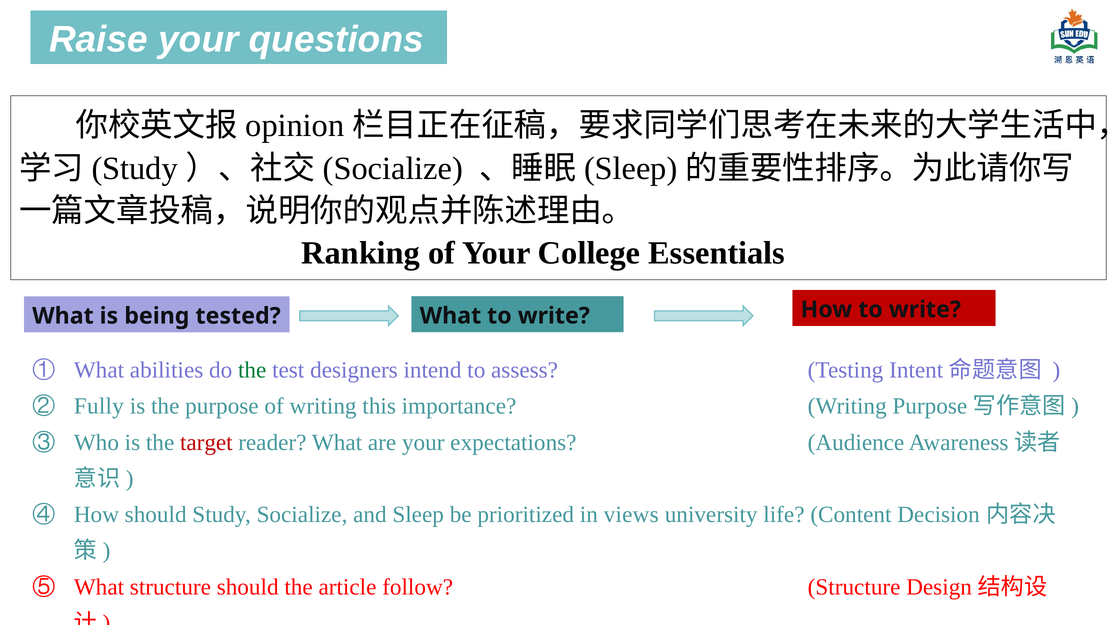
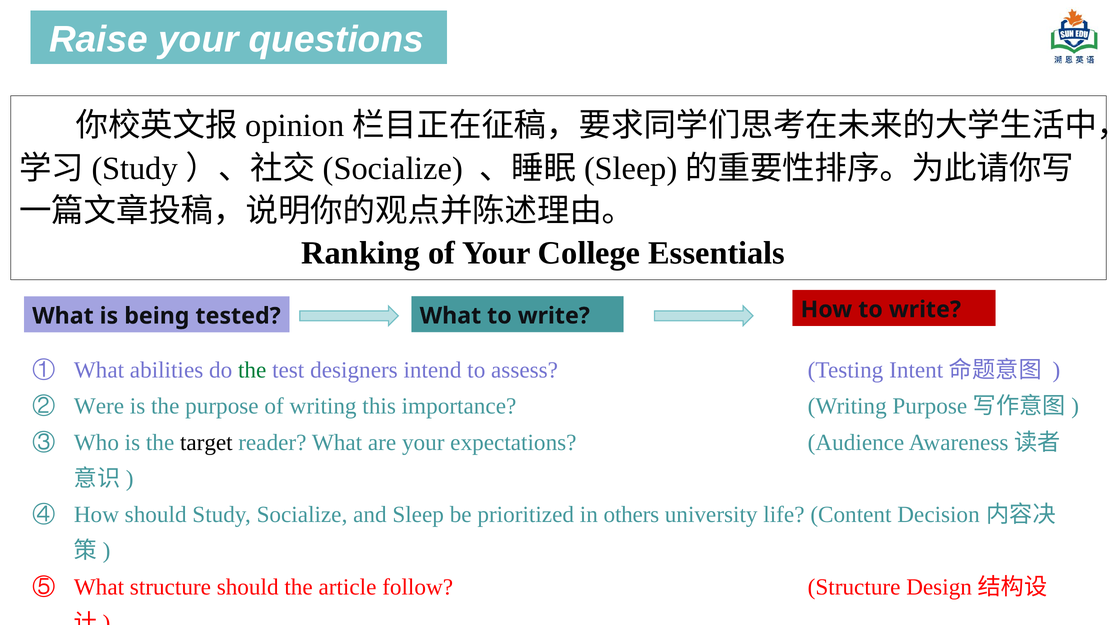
Fully: Fully -> Were (99, 407)
target colour: red -> black (206, 443)
views: views -> others (631, 515)
